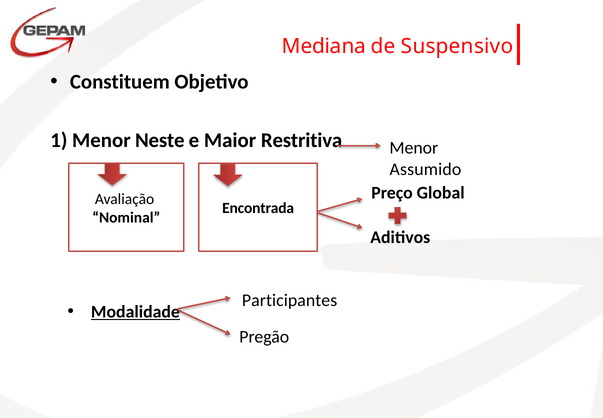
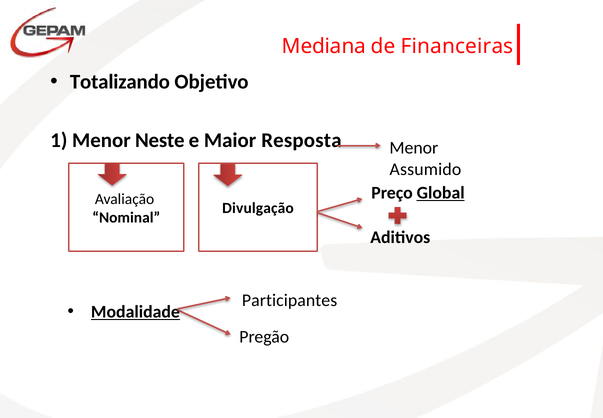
Suspensivo: Suspensivo -> Financeiras (457, 46)
Constituem: Constituem -> Totalizando (120, 82)
Restritiva: Restritiva -> Resposta (301, 140)
Global underline: none -> present (441, 193)
Encontrada: Encontrada -> Divulgação (258, 208)
